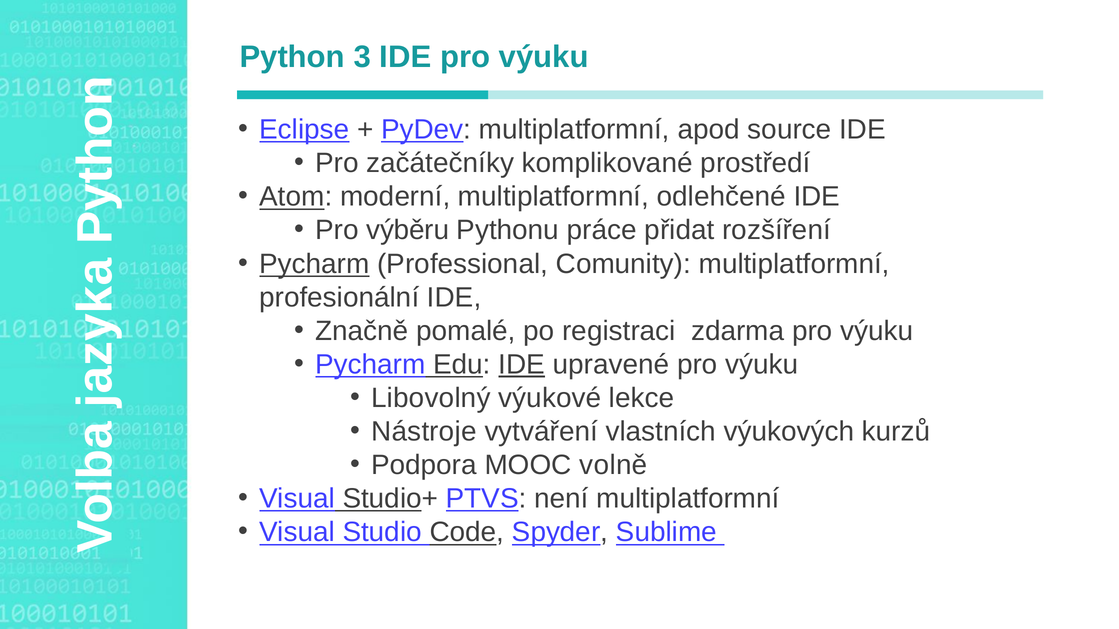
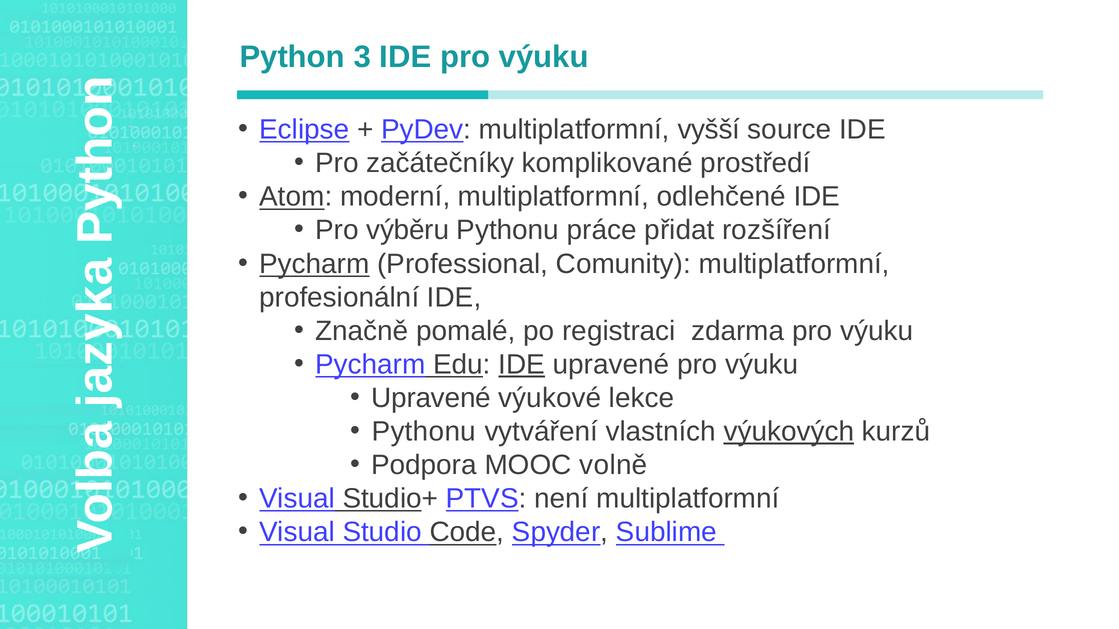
apod: apod -> vyšší (709, 130)
Libovolný: Libovolný -> Upravené (431, 398)
Nástroje: Nástroje -> Pythonu (424, 432)
výukových underline: none -> present (789, 432)
